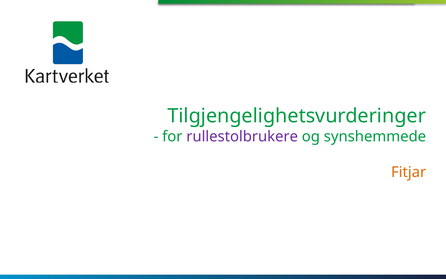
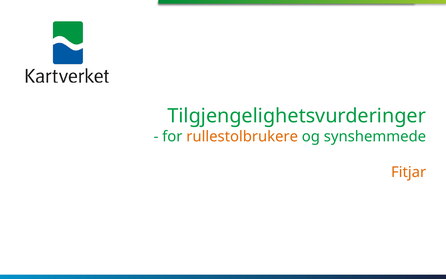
rullestolbrukere colour: purple -> orange (242, 136)
